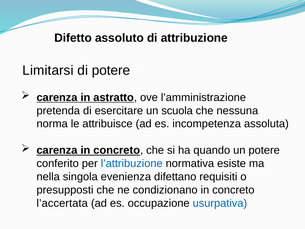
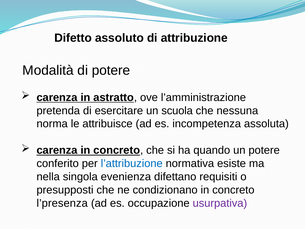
Limitarsi: Limitarsi -> Modalità (48, 70)
l’accertata: l’accertata -> l’presenza (62, 203)
usurpativa colour: blue -> purple (220, 203)
